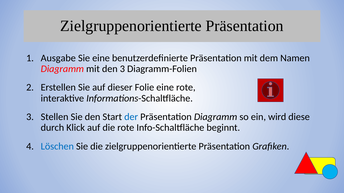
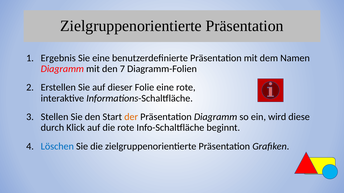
Ausgabe: Ausgabe -> Ergebnis (58, 58)
den 3: 3 -> 7 (122, 69)
der colour: blue -> orange (131, 117)
